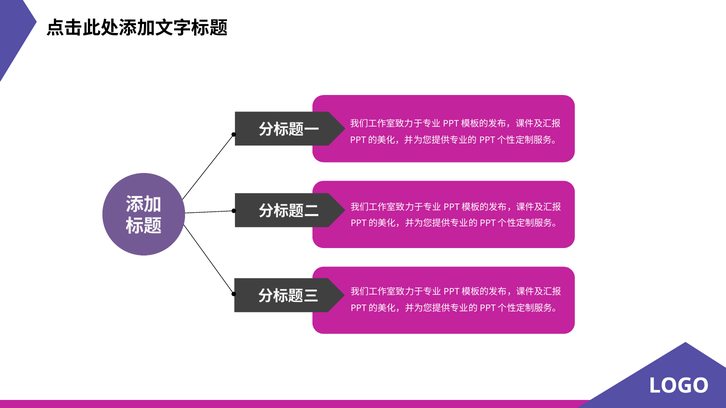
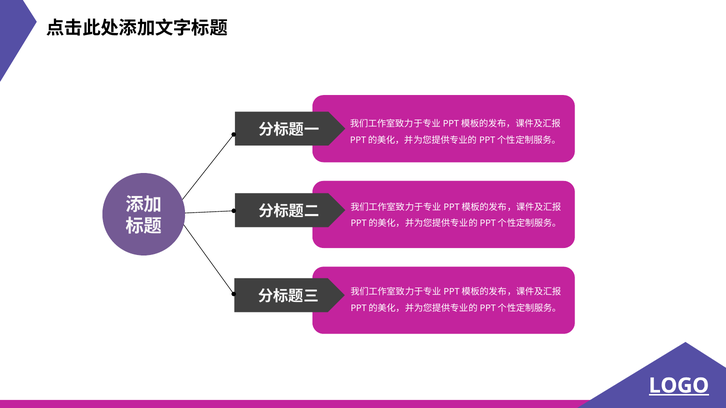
LOGO underline: none -> present (679, 386)
